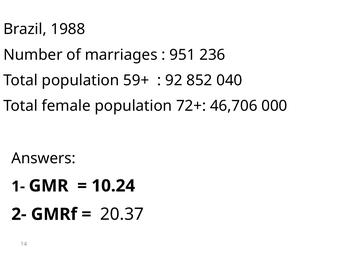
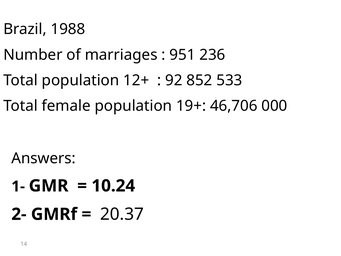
59+: 59+ -> 12+ (136, 80)
040: 040 -> 533 (229, 80)
72+: 72+ -> 19+ (191, 106)
